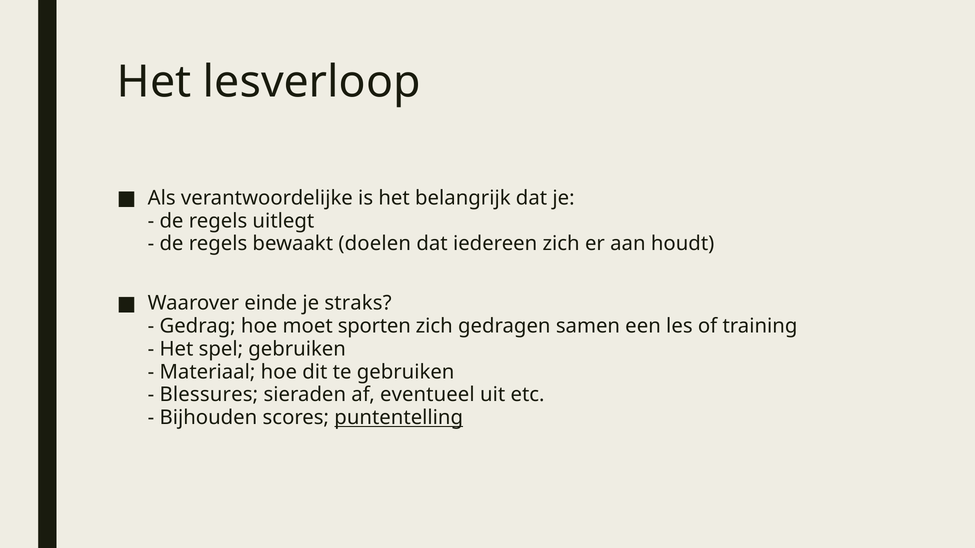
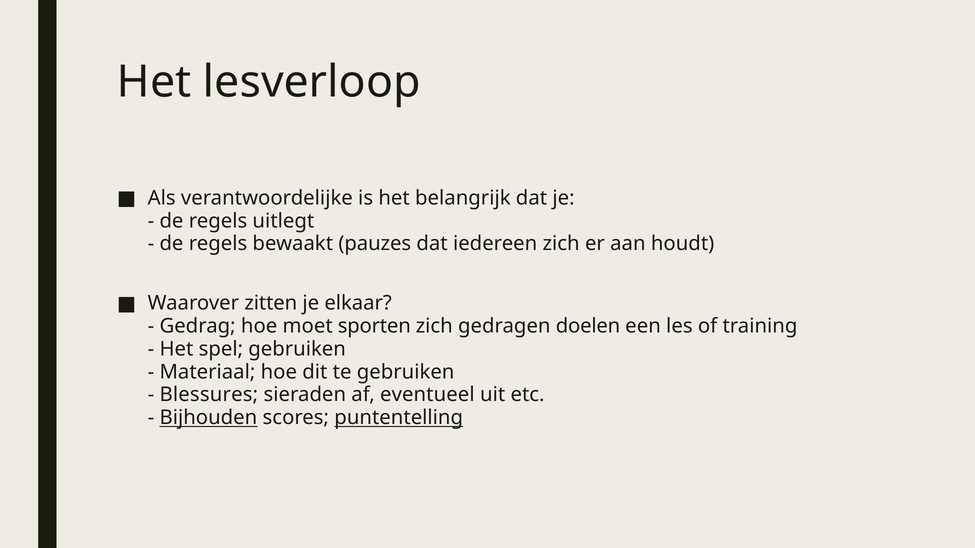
doelen: doelen -> pauzes (375, 244)
einde: einde -> zitten (271, 303)
straks: straks -> elkaar (358, 303)
samen: samen -> doelen (588, 326)
Bijhouden underline: none -> present (208, 418)
